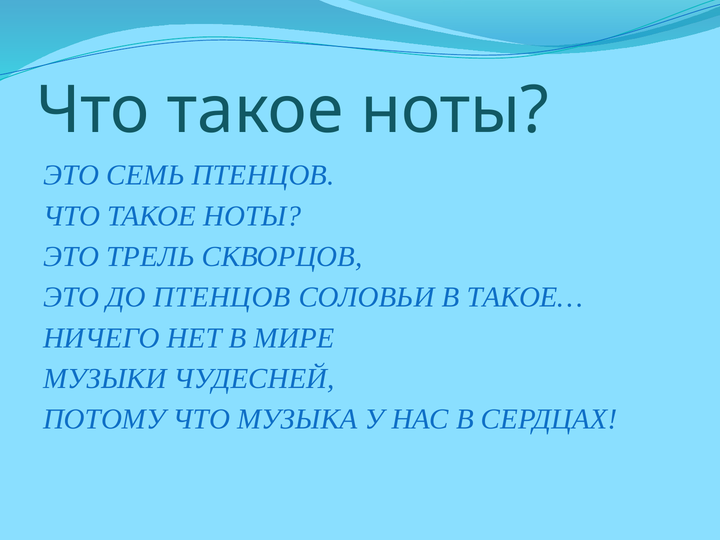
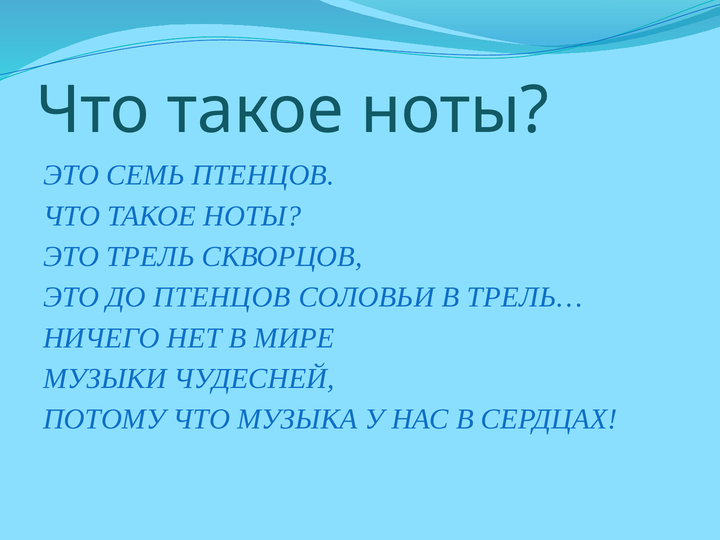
ТАКОЕ…: ТАКОЕ… -> ТРЕЛЬ… (525, 297)
